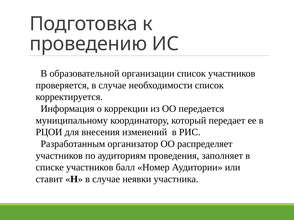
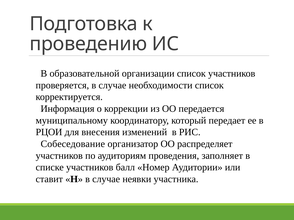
Разработанным: Разработанным -> Собеседование (73, 144)
